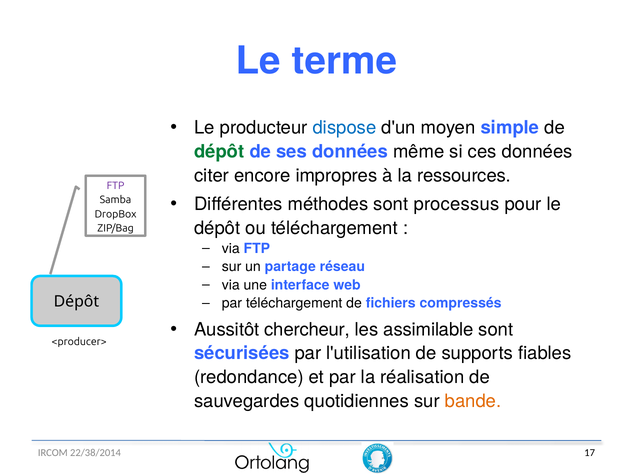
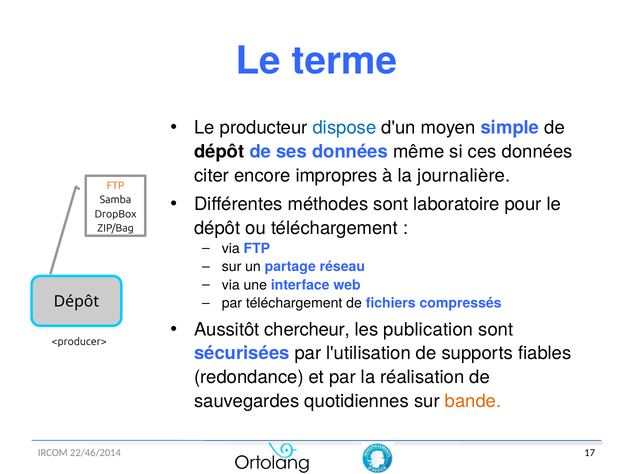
dépôt colour: green -> black (219, 152)
ressources: ressources -> journalière (464, 176)
FTP colour: purple -> orange (116, 186)
processus: processus -> laboratoire (457, 205)
assimilable: assimilable -> publication (428, 330)
22/38/2014: 22/38/2014 -> 22/46/2014 (96, 453)
